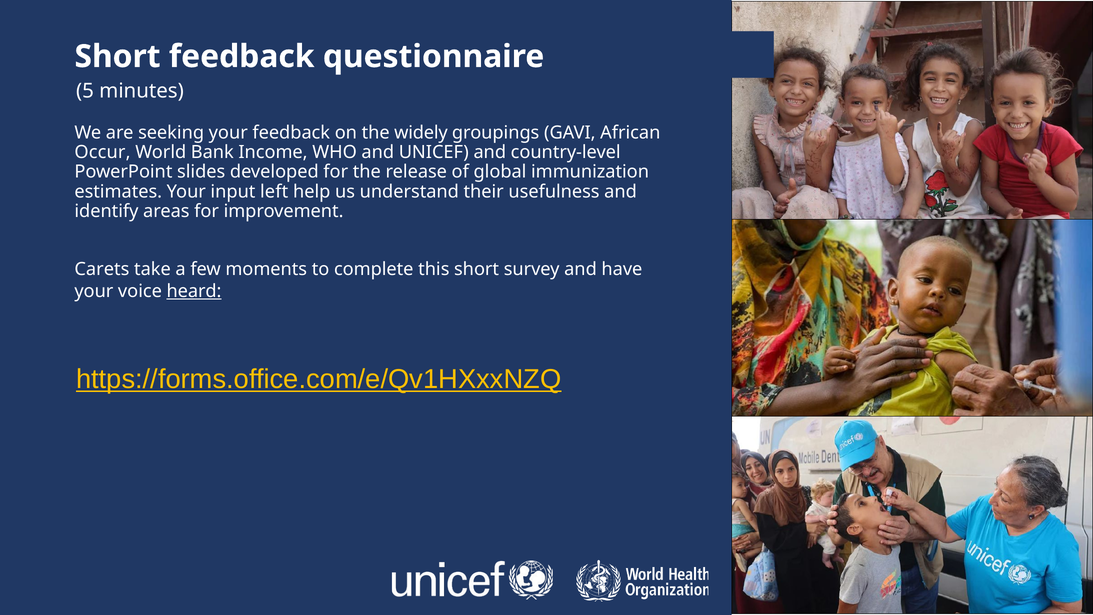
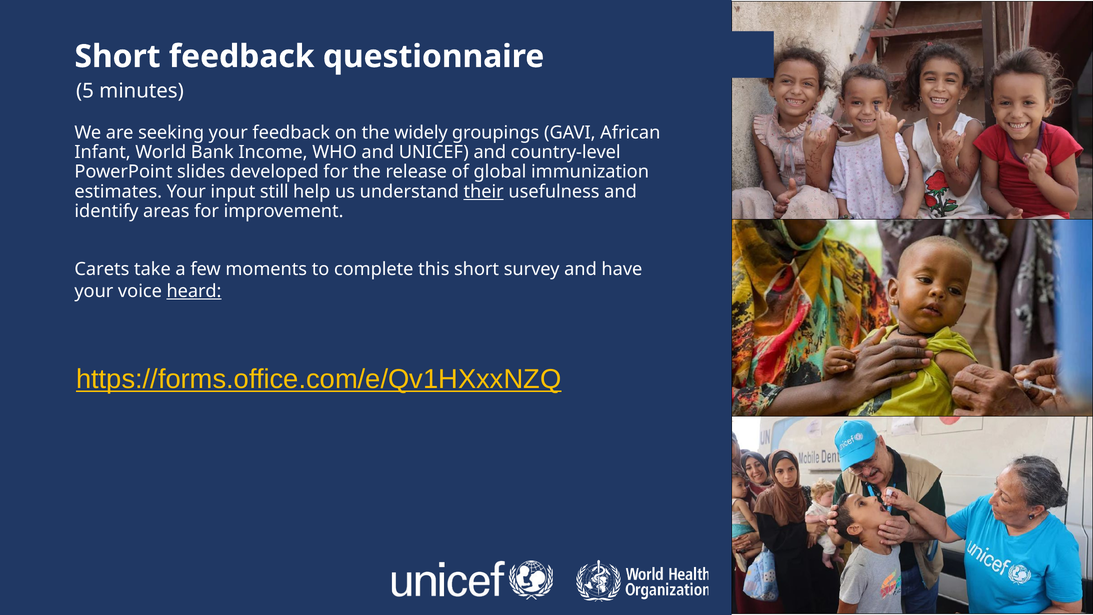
Occur: Occur -> Infant (103, 152)
left: left -> still (274, 192)
their underline: none -> present (484, 192)
